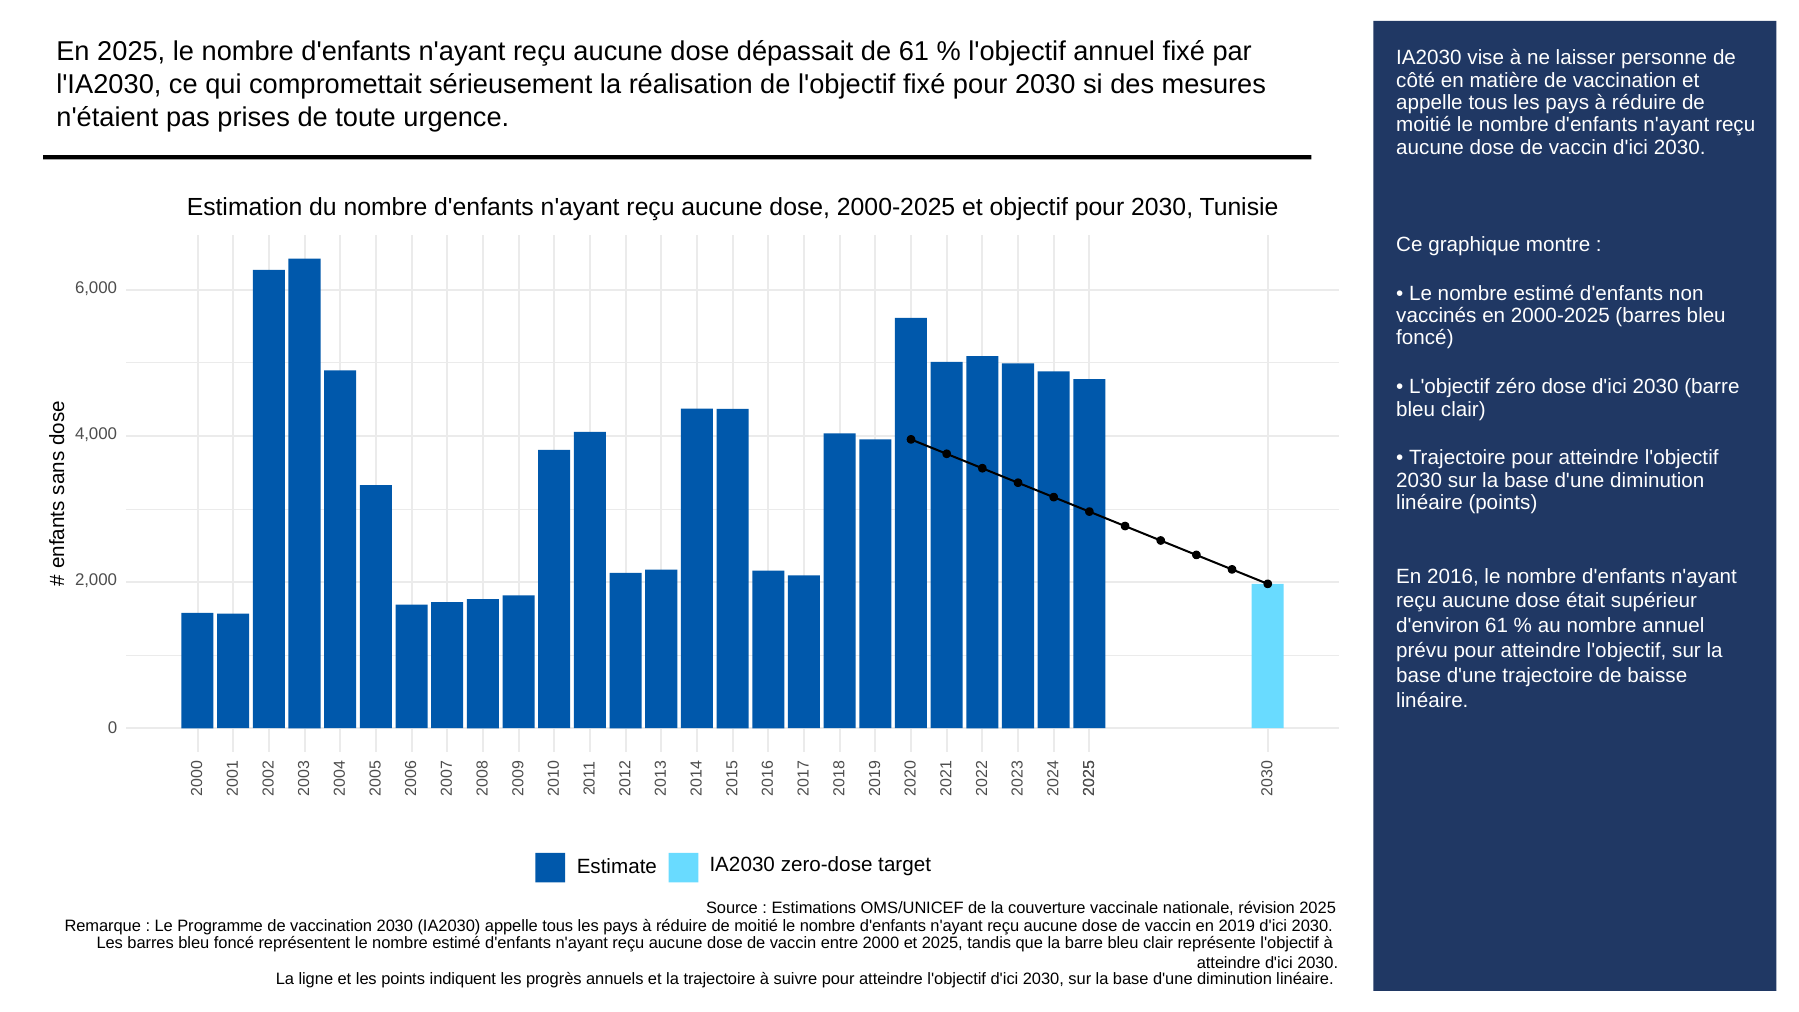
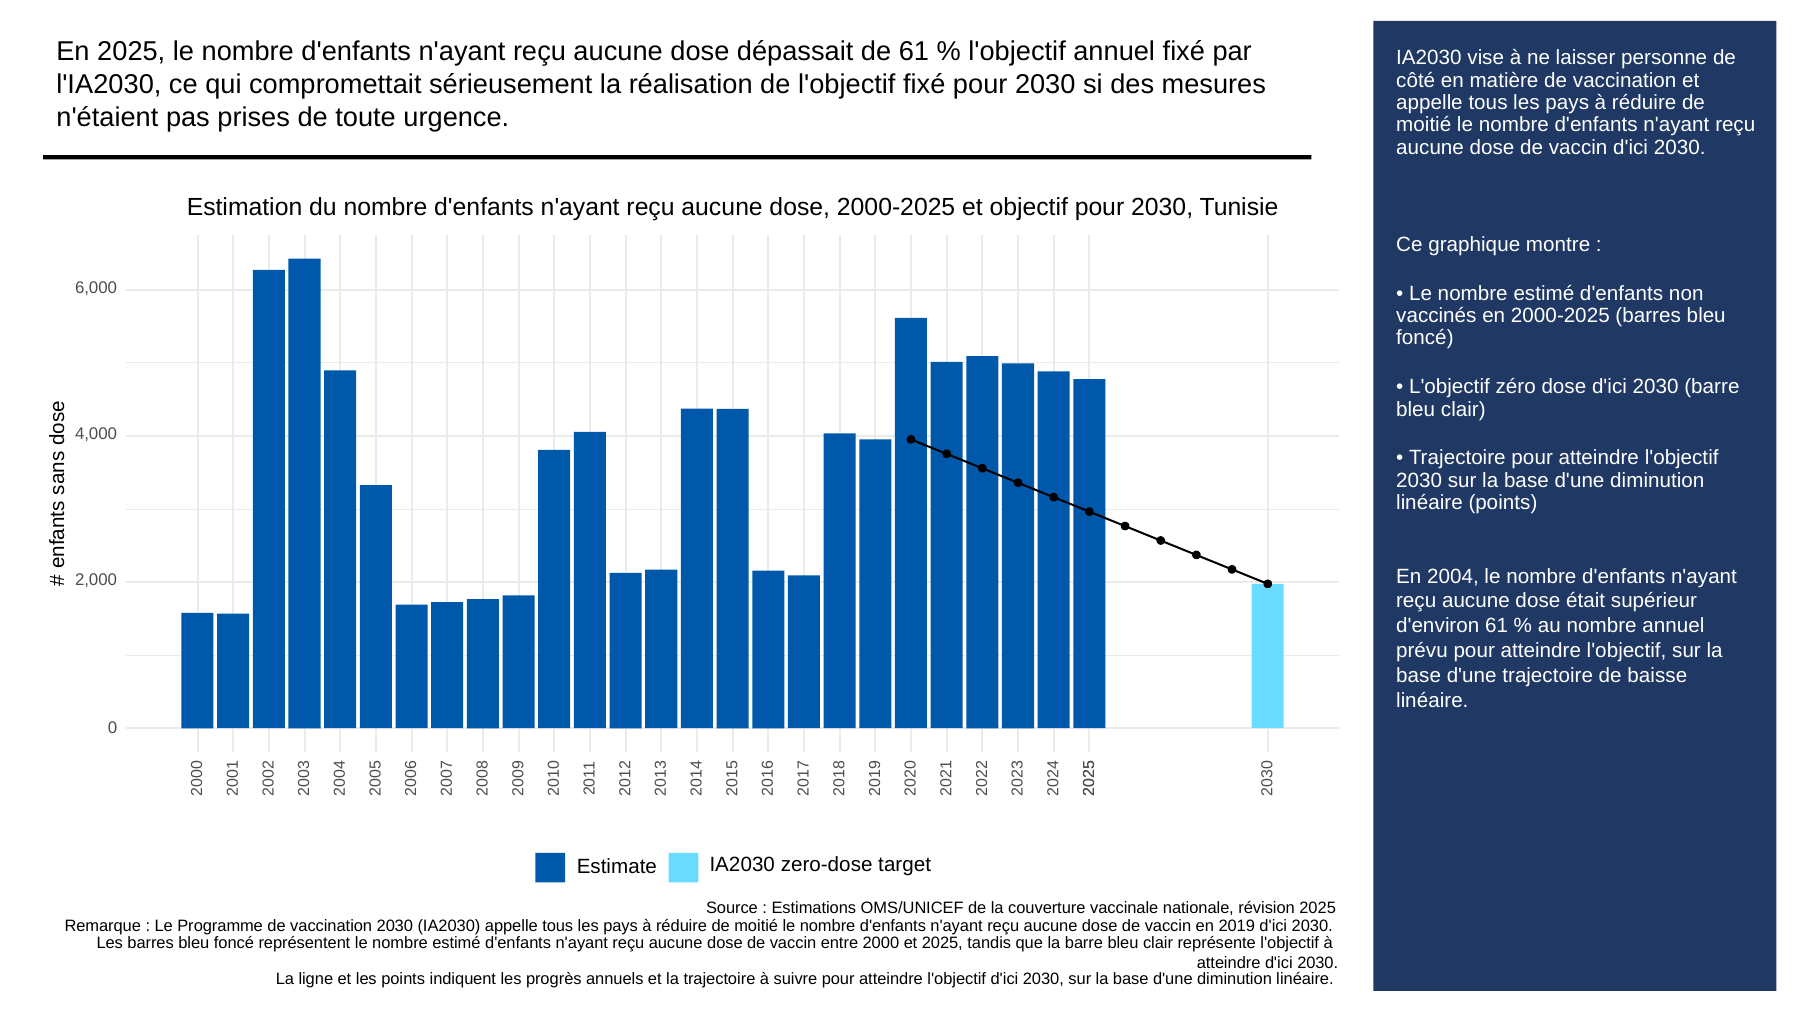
2016: 2016 -> 2004 (1453, 576)
